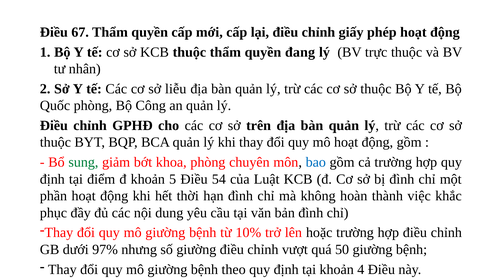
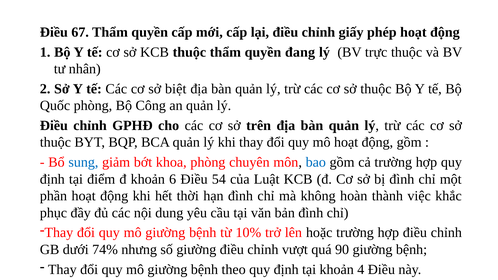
liễu: liễu -> biệt (176, 89)
sung colour: green -> blue (83, 162)
5: 5 -> 6 (173, 179)
97%: 97% -> 74% (105, 250)
50: 50 -> 90 (342, 250)
